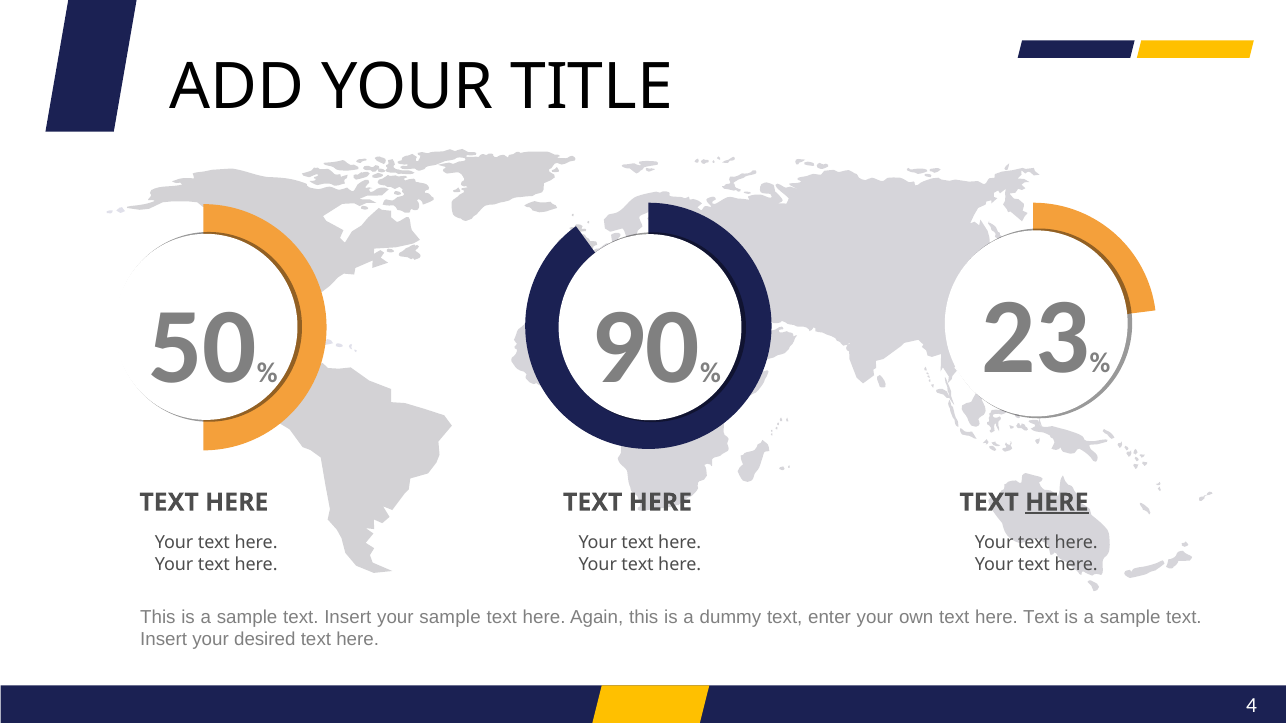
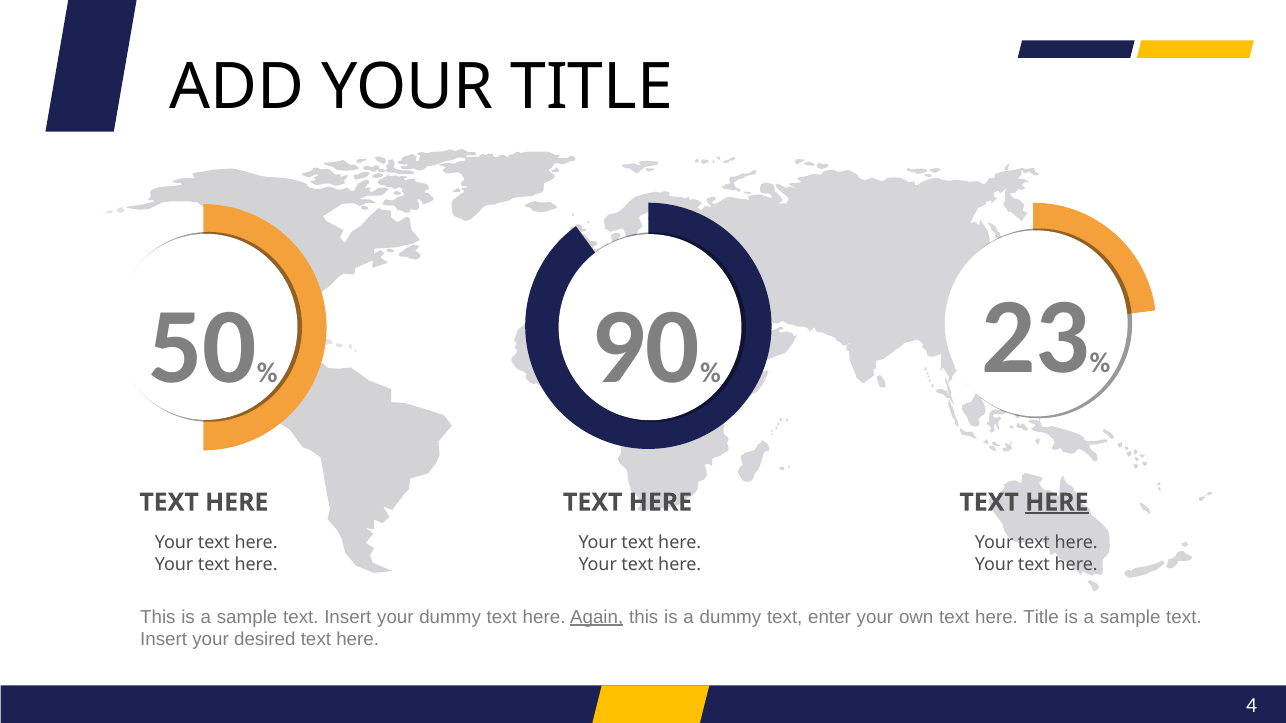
your sample: sample -> dummy (450, 617)
Again underline: none -> present (597, 617)
own text here Text: Text -> Title (1041, 617)
